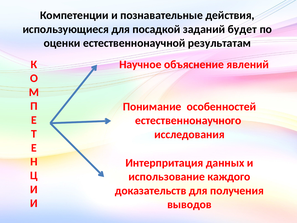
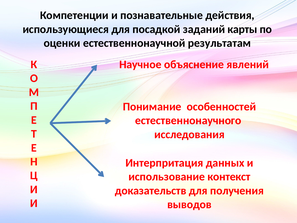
будет: будет -> карты (242, 29)
каждого: каждого -> контекст (229, 177)
